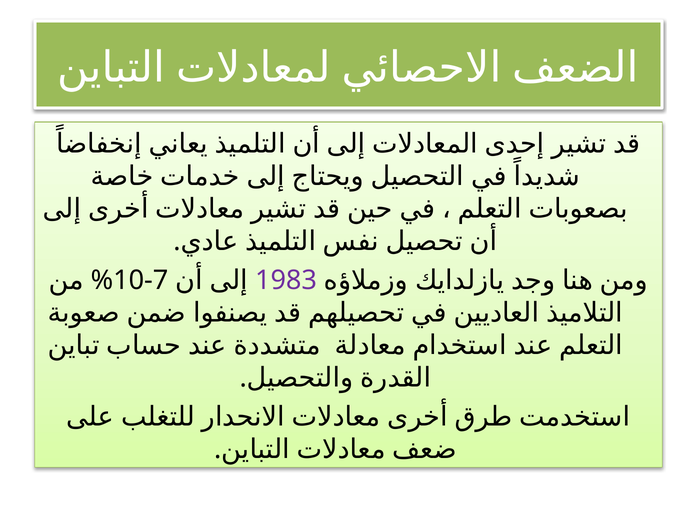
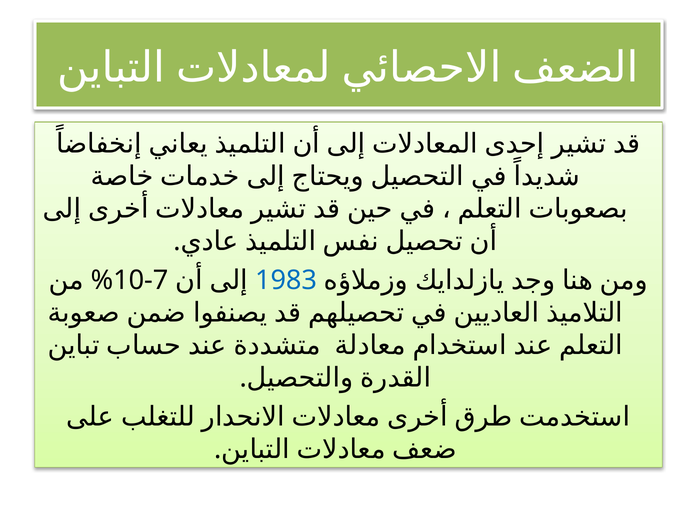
1983 colour: purple -> blue (286, 280)
